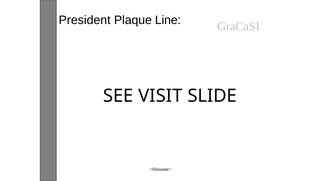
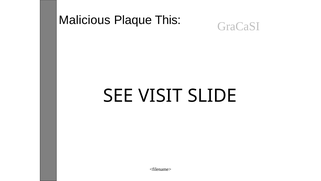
President: President -> Malicious (85, 20)
Line: Line -> This (168, 20)
